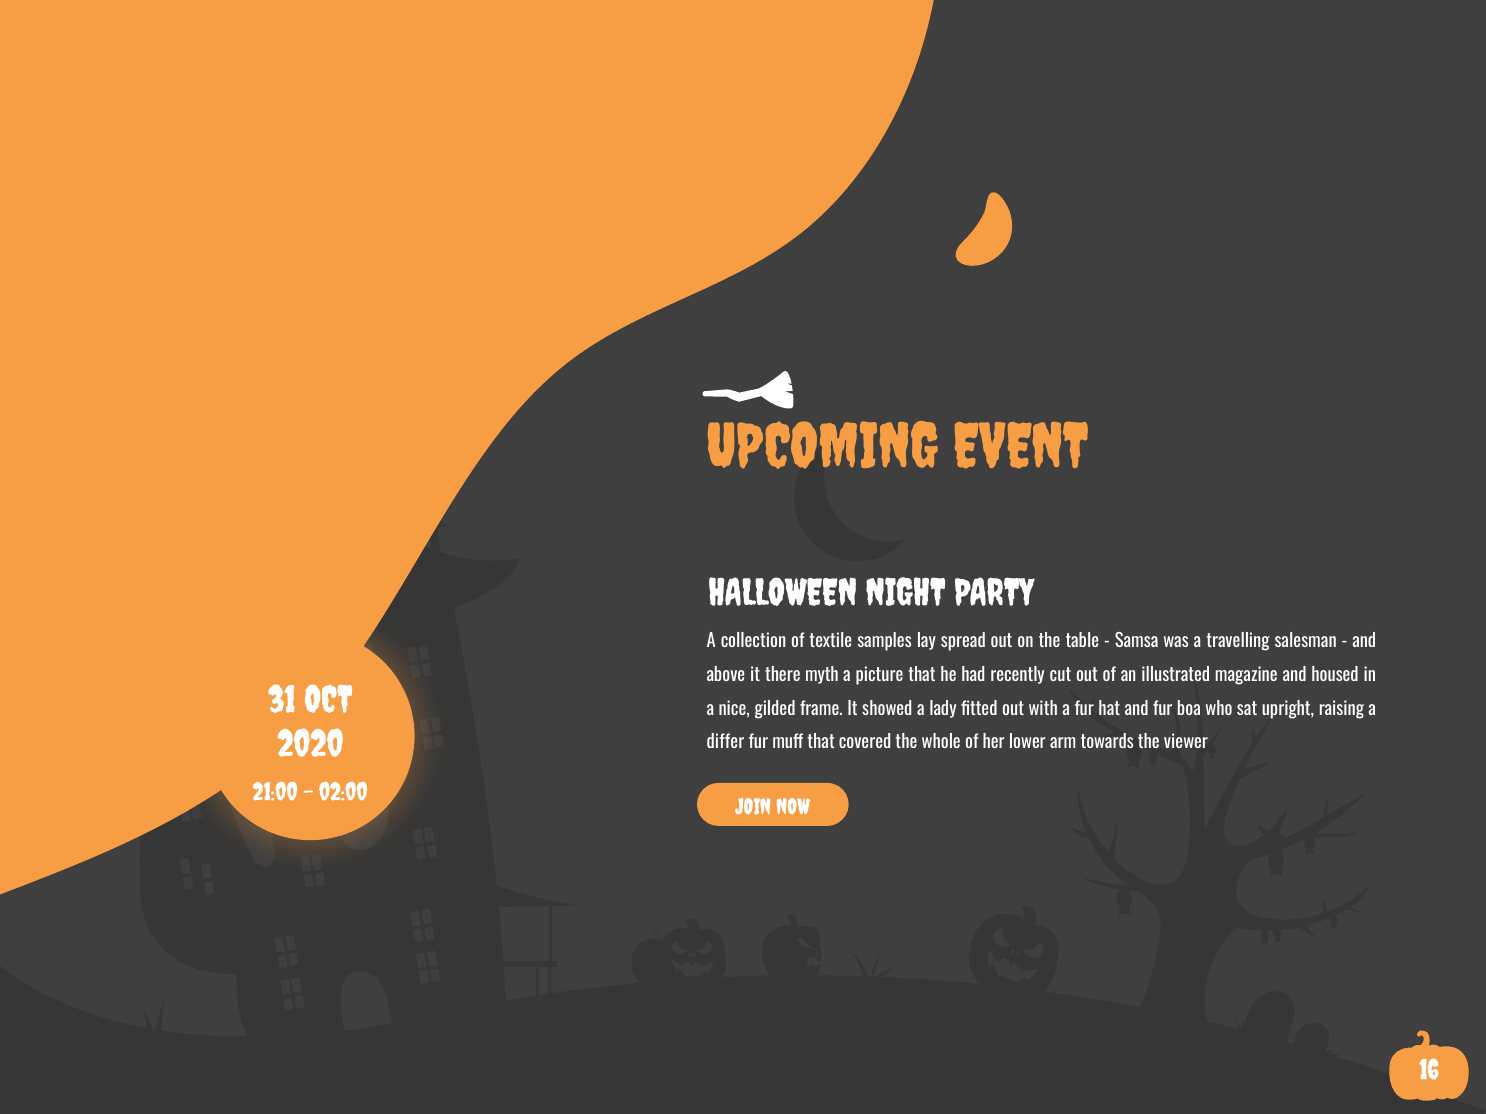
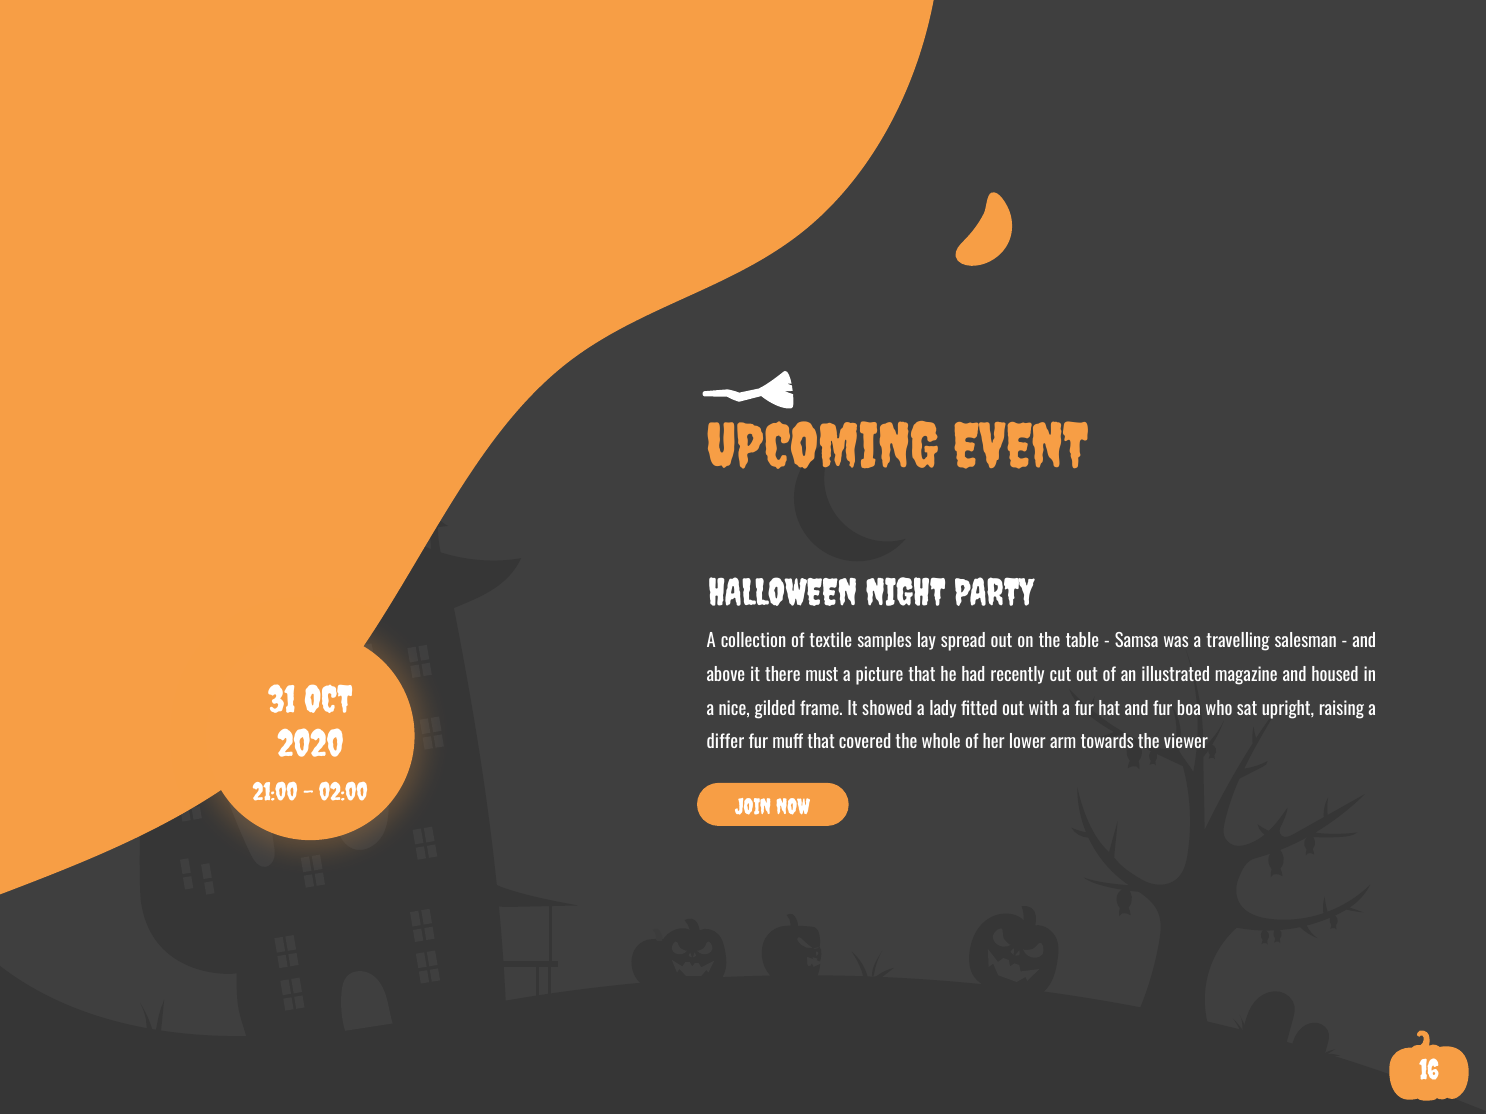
myth: myth -> must (822, 676)
